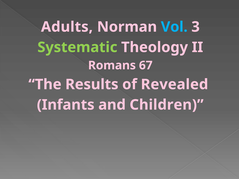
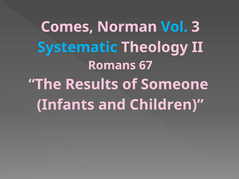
Adults: Adults -> Comes (67, 27)
Systematic colour: light green -> light blue (77, 47)
Revealed: Revealed -> Someone (175, 85)
